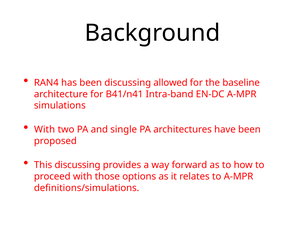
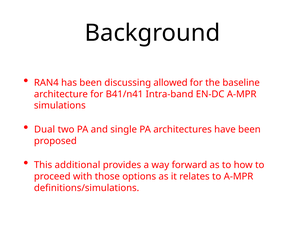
With: With -> Dual (45, 129)
This discussing: discussing -> additional (77, 165)
